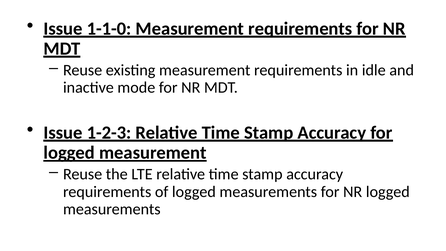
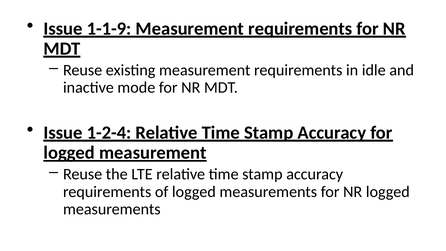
1-1-0: 1-1-0 -> 1-1-9 (109, 29)
1-2-3: 1-2-3 -> 1-2-4 (109, 133)
